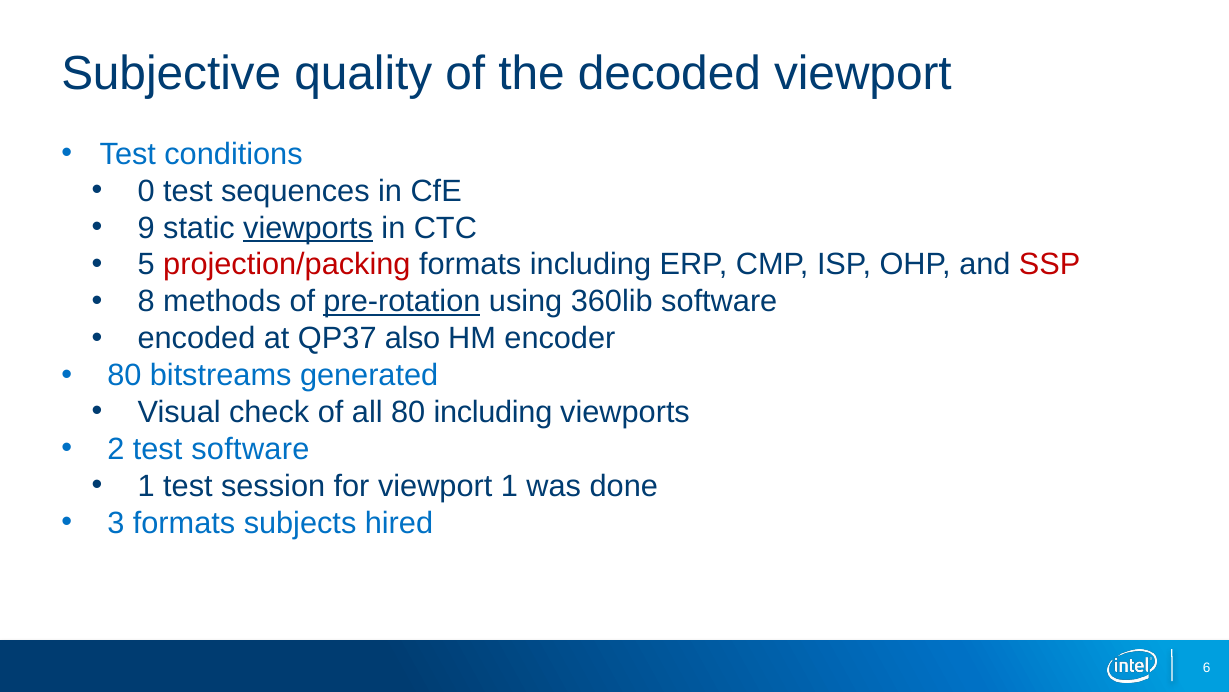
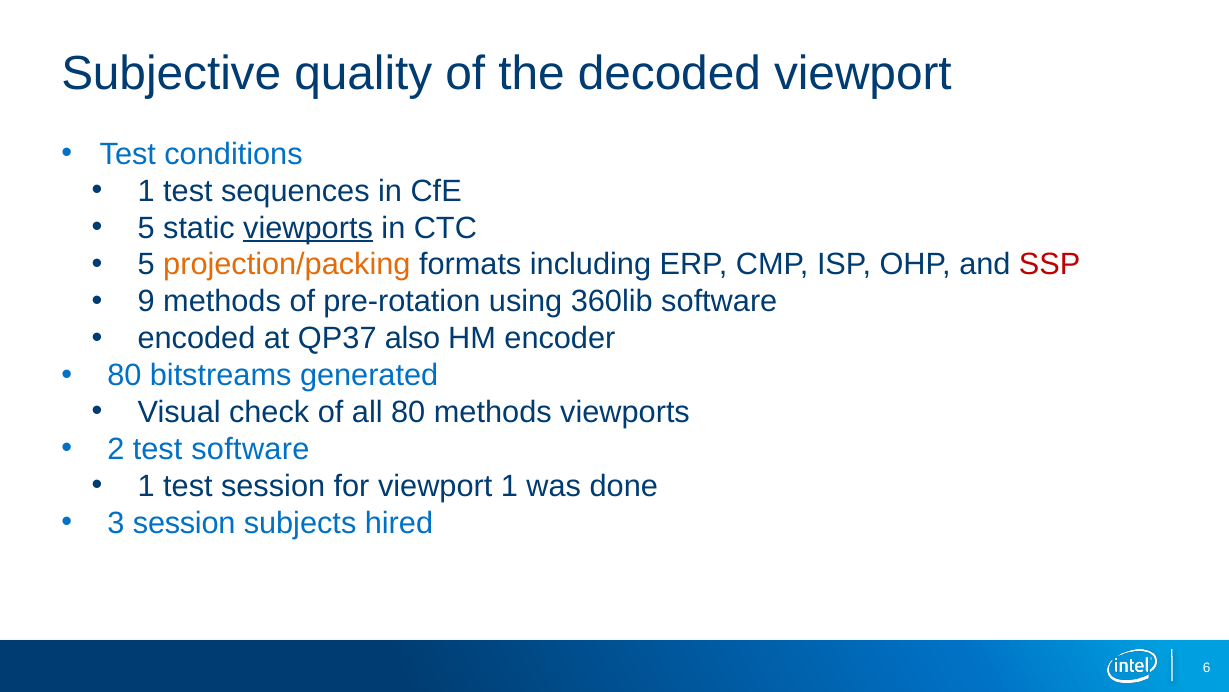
0: 0 -> 1 (146, 191)
9: 9 -> 5 (146, 228)
projection/packing colour: red -> orange (287, 265)
8: 8 -> 9 (146, 301)
pre-rotation underline: present -> none (402, 301)
80 including: including -> methods (493, 412)
3 formats: formats -> session (184, 523)
